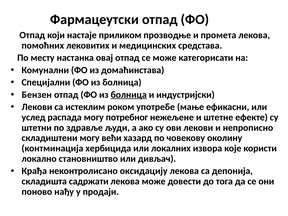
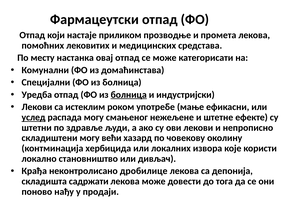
Бензен: Бензен -> Уредба (37, 95)
услед underline: none -> present (34, 117)
потребног: потребног -> смањеног (127, 117)
оксидацију: оксидацију -> дробилице (144, 171)
